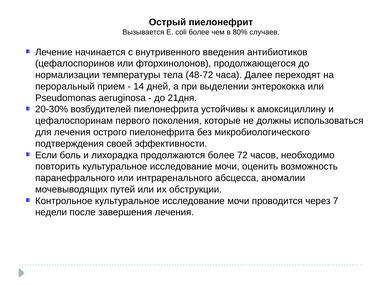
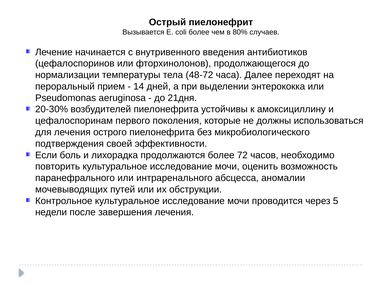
7: 7 -> 5 (336, 201)
